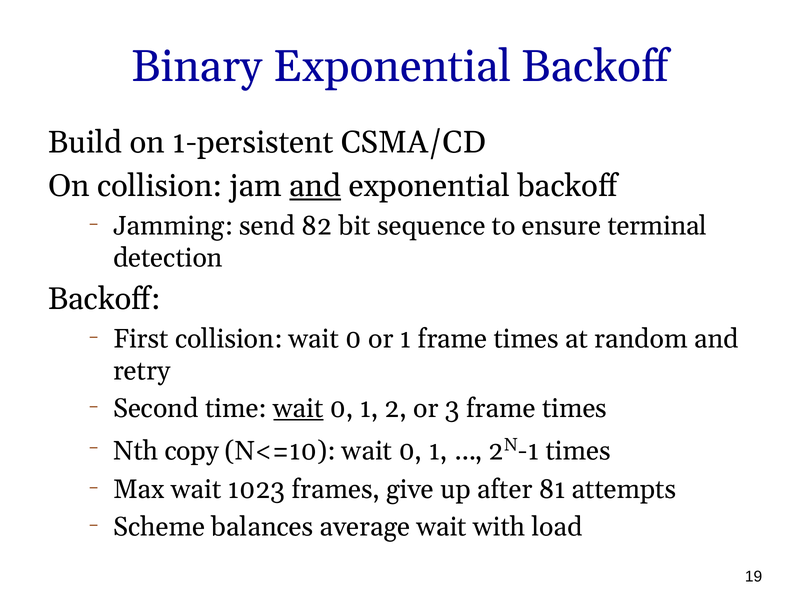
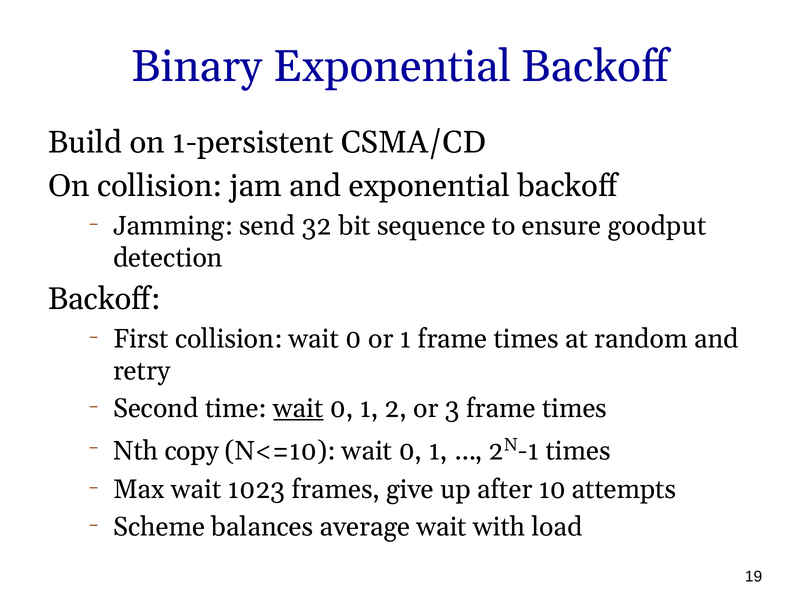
and underline: present -> none (315, 186)
82: 82 -> 32 (317, 226)
terminal: terminal -> goodput (657, 226)
81: 81 -> 10 (552, 489)
